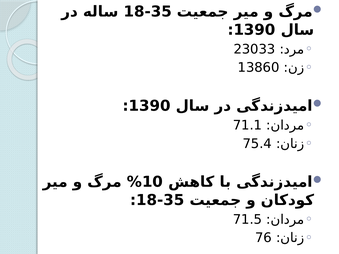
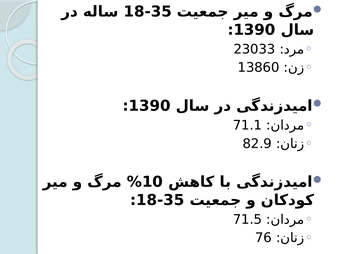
75.4: 75.4 -> 82.9 (257, 144)
